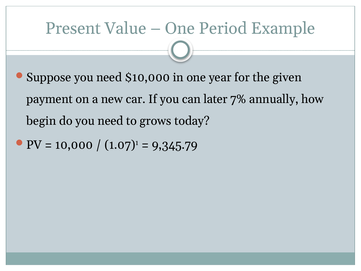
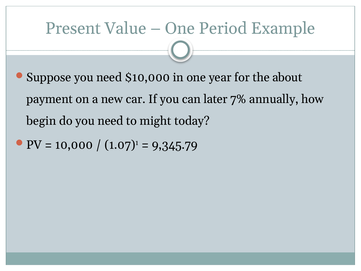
given: given -> about (287, 77)
grows: grows -> might (156, 121)
